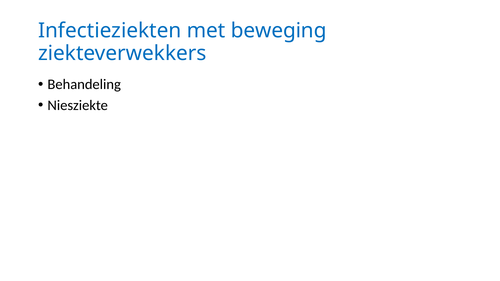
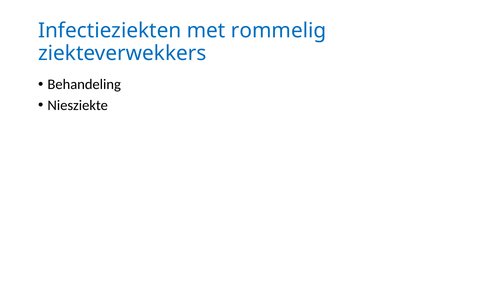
beweging: beweging -> rommelig (279, 31)
